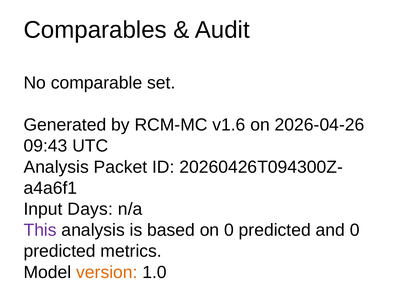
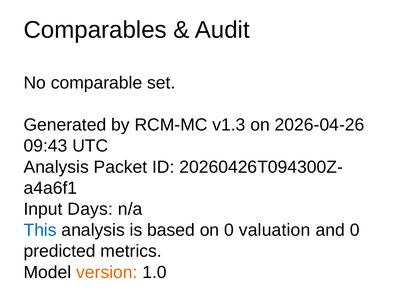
v1.6: v1.6 -> v1.3 (229, 125)
This colour: purple -> blue (40, 230)
on 0 predicted: predicted -> valuation (275, 230)
